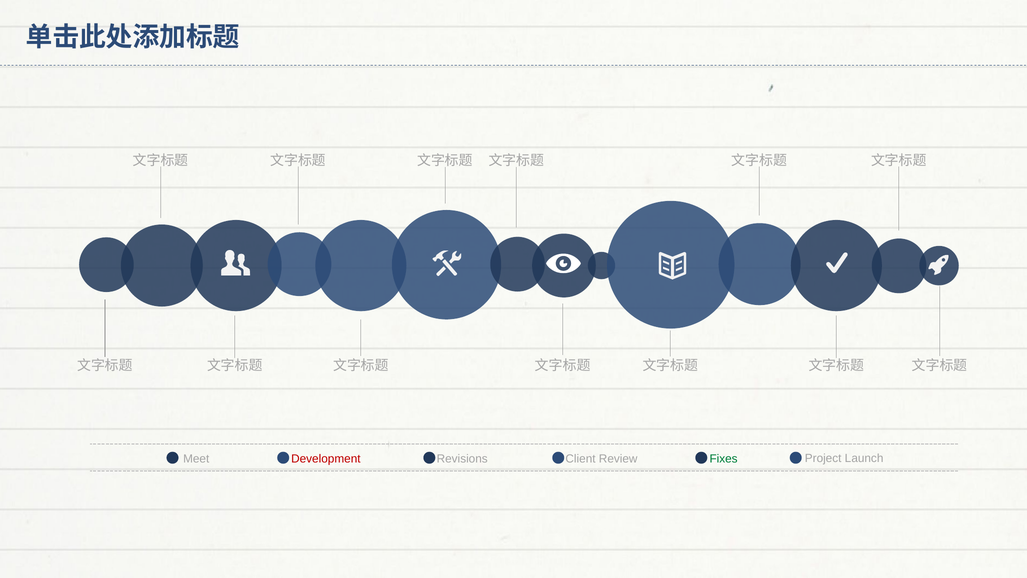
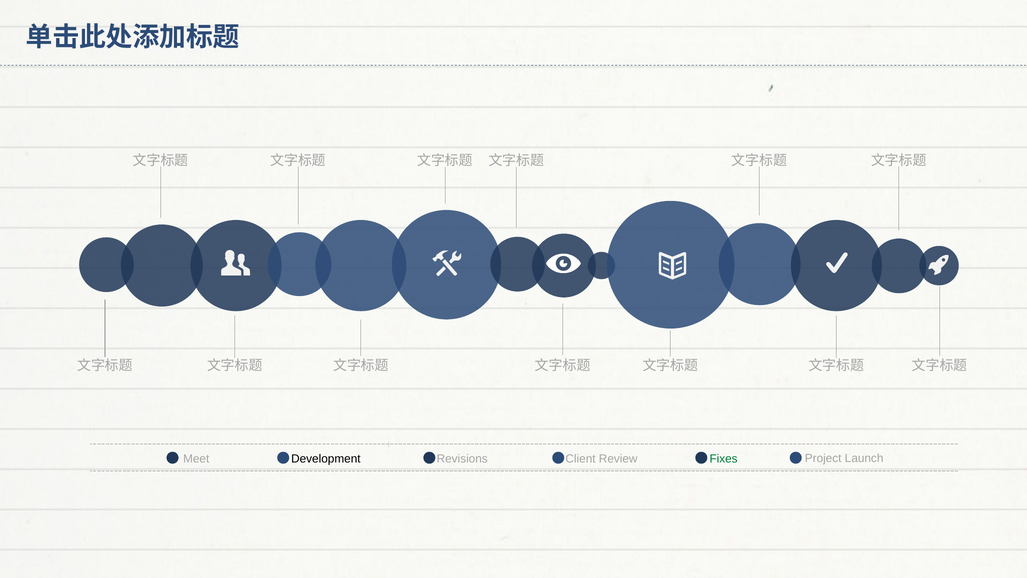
Development colour: red -> black (326, 459)
